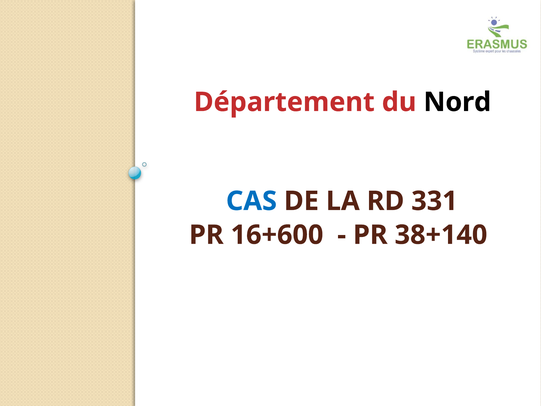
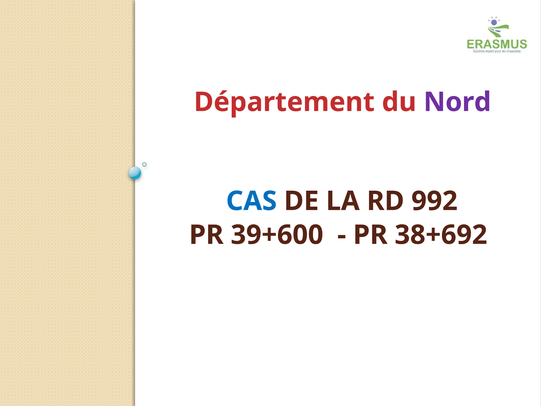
Nord colour: black -> purple (457, 102)
331: 331 -> 992 (434, 201)
16+600: 16+600 -> 39+600 (277, 235)
38+140: 38+140 -> 38+692 (441, 235)
